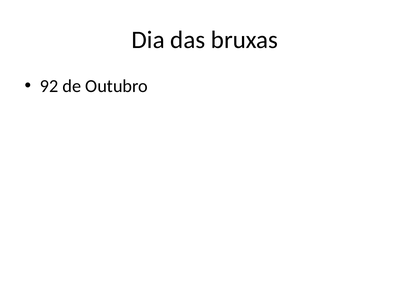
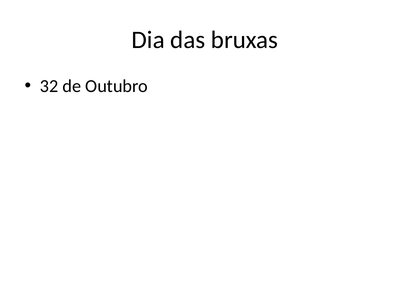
92: 92 -> 32 (49, 86)
